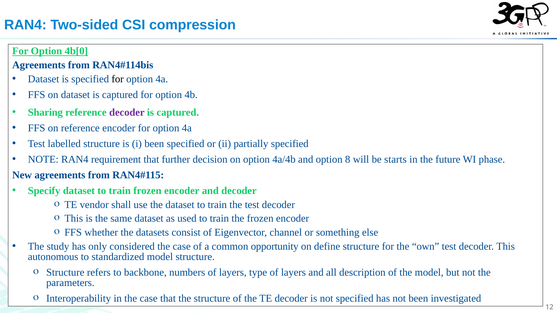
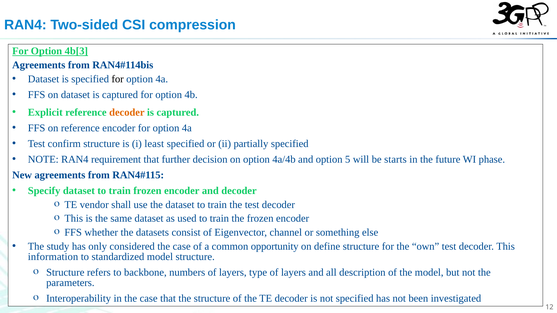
4b[0: 4b[0 -> 4b[3 (76, 51)
Sharing: Sharing -> Explicit (45, 113)
decoder colour: purple -> orange (127, 113)
labelled: labelled -> confirm (64, 144)
i been: been -> least (154, 144)
8: 8 -> 5 (348, 160)
autonomous: autonomous -> information (53, 257)
